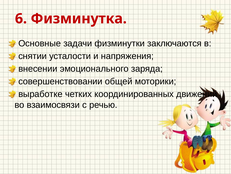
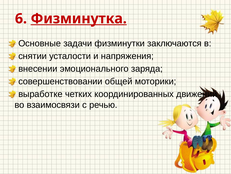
Физминутка underline: none -> present (79, 19)
